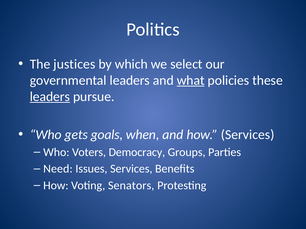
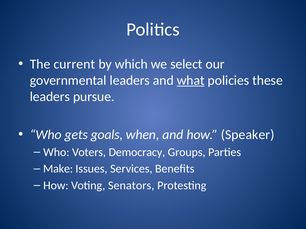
justices: justices -> current (74, 64)
leaders underline: present -> none (50, 97)
how Services: Services -> Speaker (248, 135)
Need: Need -> Make (58, 169)
